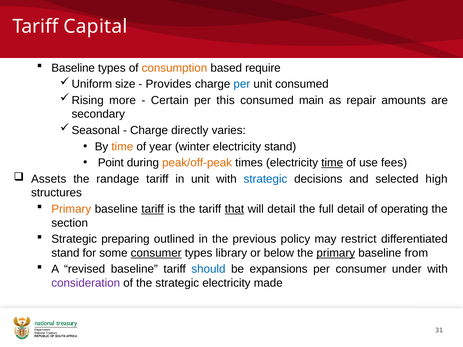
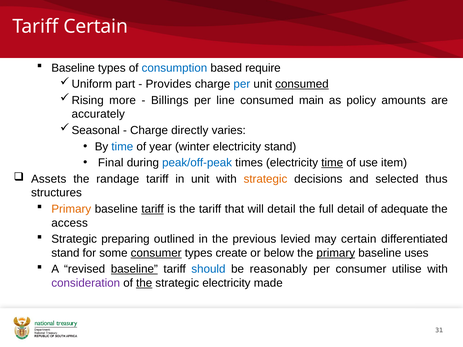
Tariff Capital: Capital -> Certain (96, 26)
consumption colour: orange -> blue (174, 68)
size: size -> part (125, 84)
consumed underline: none -> present (302, 84)
Certain: Certain -> Billings (170, 100)
this: this -> line (226, 100)
repair: repair -> policy (361, 100)
secondary: secondary -> accurately (98, 114)
time colour: orange -> blue (122, 147)
Point: Point -> Final (111, 163)
peak/off-peak colour: orange -> blue (197, 163)
fees: fees -> item (394, 163)
strategic colour: blue -> orange (265, 179)
high: high -> thus (436, 179)
that underline: present -> none (234, 209)
operating: operating -> adequate (405, 209)
section: section -> access (70, 223)
policy: policy -> levied (295, 239)
may restrict: restrict -> certain (359, 239)
library: library -> create (231, 253)
from: from -> uses (416, 253)
baseline underline: none -> present (134, 269)
expansions: expansions -> reasonably (279, 269)
under: under -> utilise (407, 269)
the underline: none -> present (144, 283)
